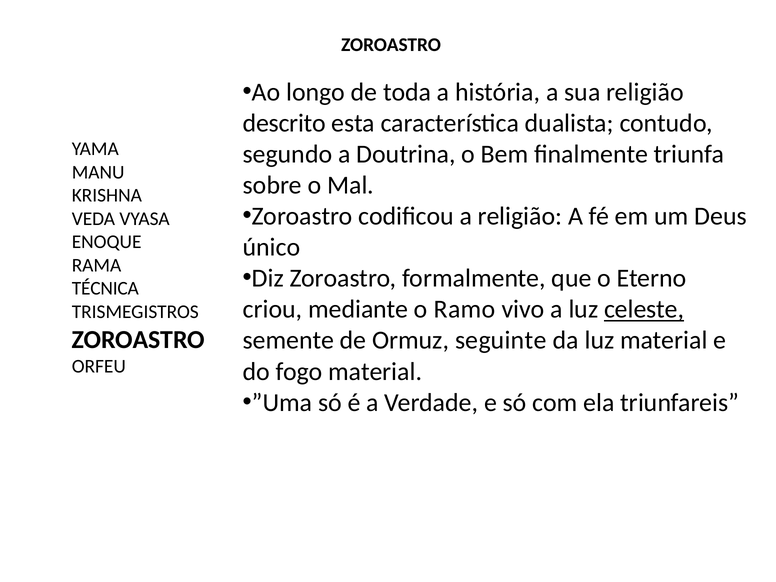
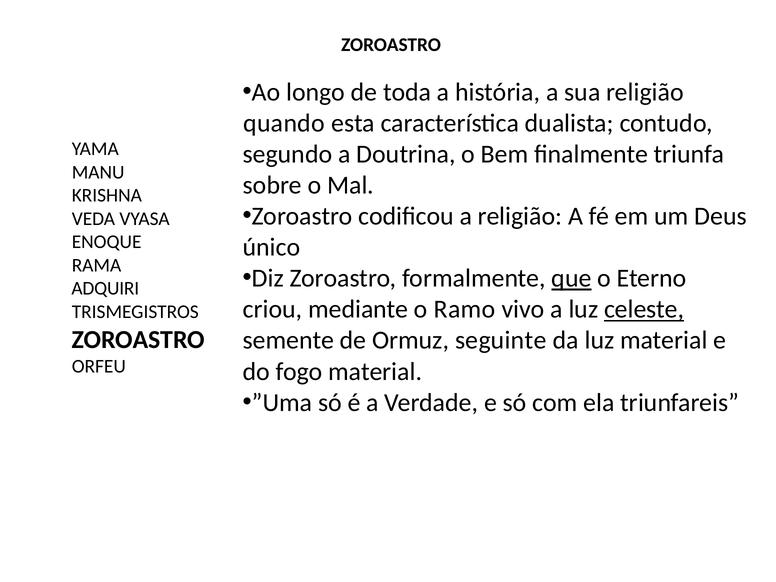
descrito: descrito -> quando (284, 123)
que underline: none -> present (571, 278)
TÉCNICA: TÉCNICA -> ADQUIRI (105, 289)
